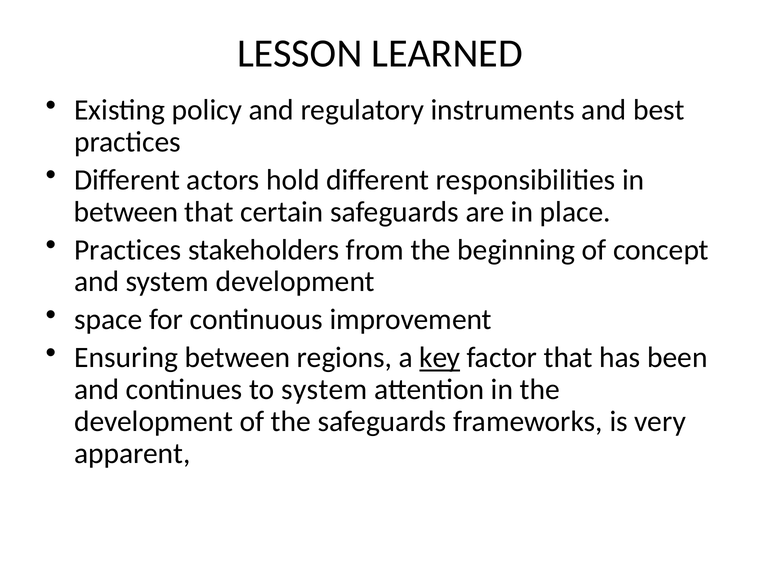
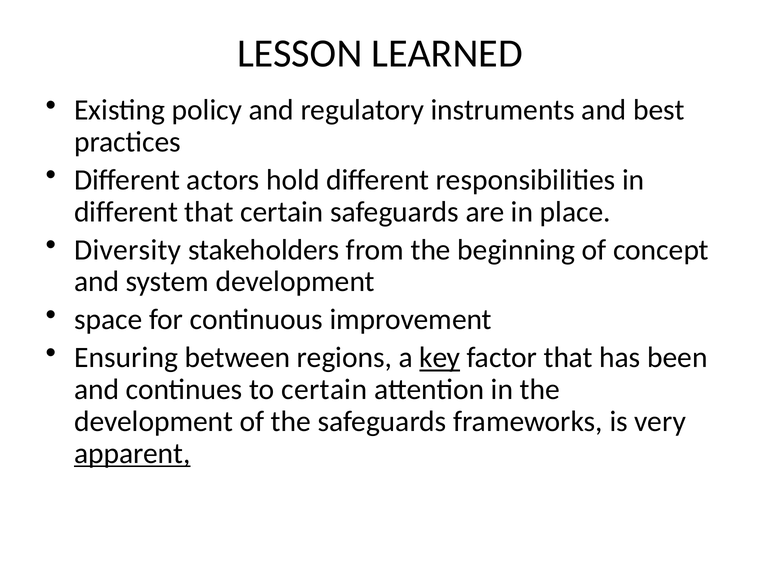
between: between -> different (126, 212)
Practices: Practices -> Diversity (128, 250)
to system: system -> certain (324, 390)
apparent underline: none -> present (132, 454)
